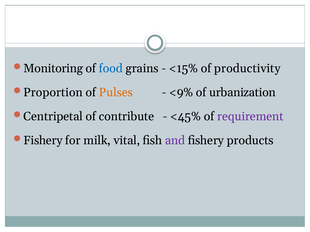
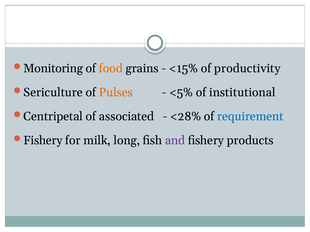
food colour: blue -> orange (111, 69)
Proportion: Proportion -> Sericulture (53, 93)
<9%: <9% -> <5% (181, 93)
urbanization: urbanization -> institutional (242, 93)
contribute: contribute -> associated (127, 117)
<45%: <45% -> <28% (186, 117)
requirement colour: purple -> blue (250, 117)
vital: vital -> long (127, 141)
